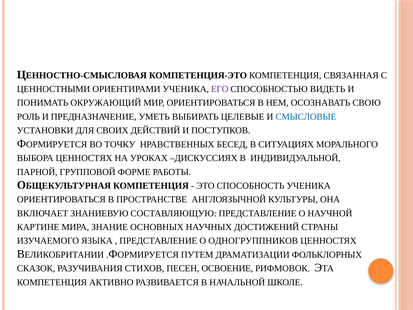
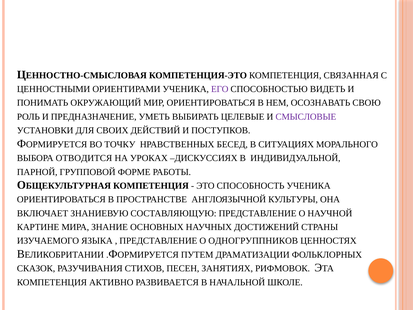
СМЫСЛОВЫЕ colour: blue -> purple (306, 117)
ВЫБОРА ЦЕННОСТЯХ: ЦЕННОСТЯХ -> ОТВОДИТСЯ (84, 158)
ОСВОЕНИЕ: ОСВОЕНИЕ -> ЗАНЯТИЯХ (227, 268)
